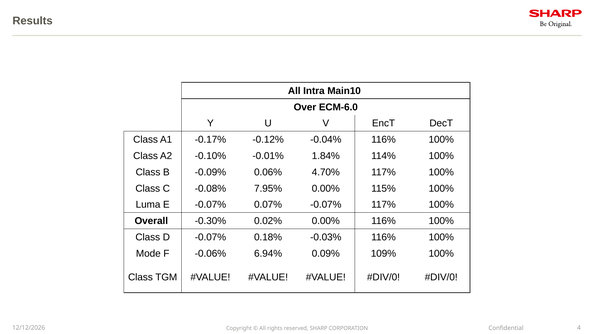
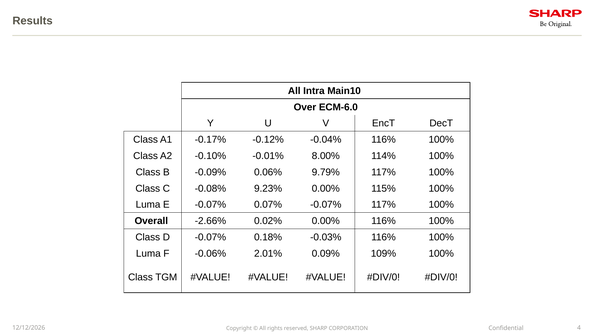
1.84%: 1.84% -> 8.00% (326, 156)
4.70%: 4.70% -> 9.79% (326, 172)
7.95%: 7.95% -> 9.23% (268, 189)
-0.30%: -0.30% -> -2.66% (210, 221)
Mode: Mode -> Luma (148, 254)
6.94%: 6.94% -> 2.01% (268, 254)
